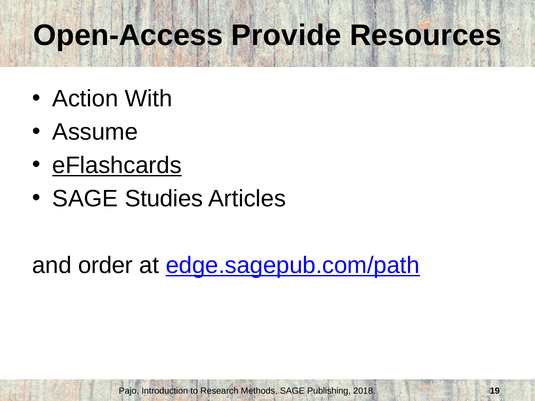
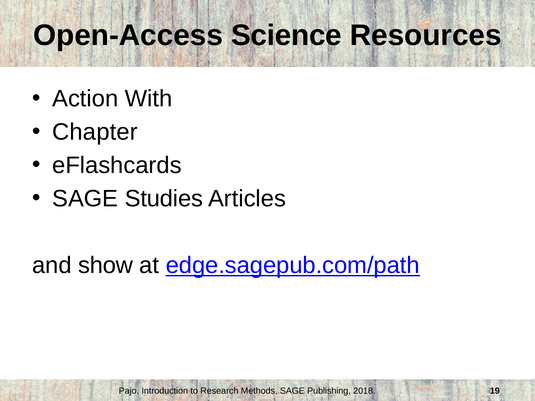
Provide: Provide -> Science (286, 35)
Assume: Assume -> Chapter (95, 132)
eFlashcards underline: present -> none (117, 165)
order: order -> show (106, 265)
